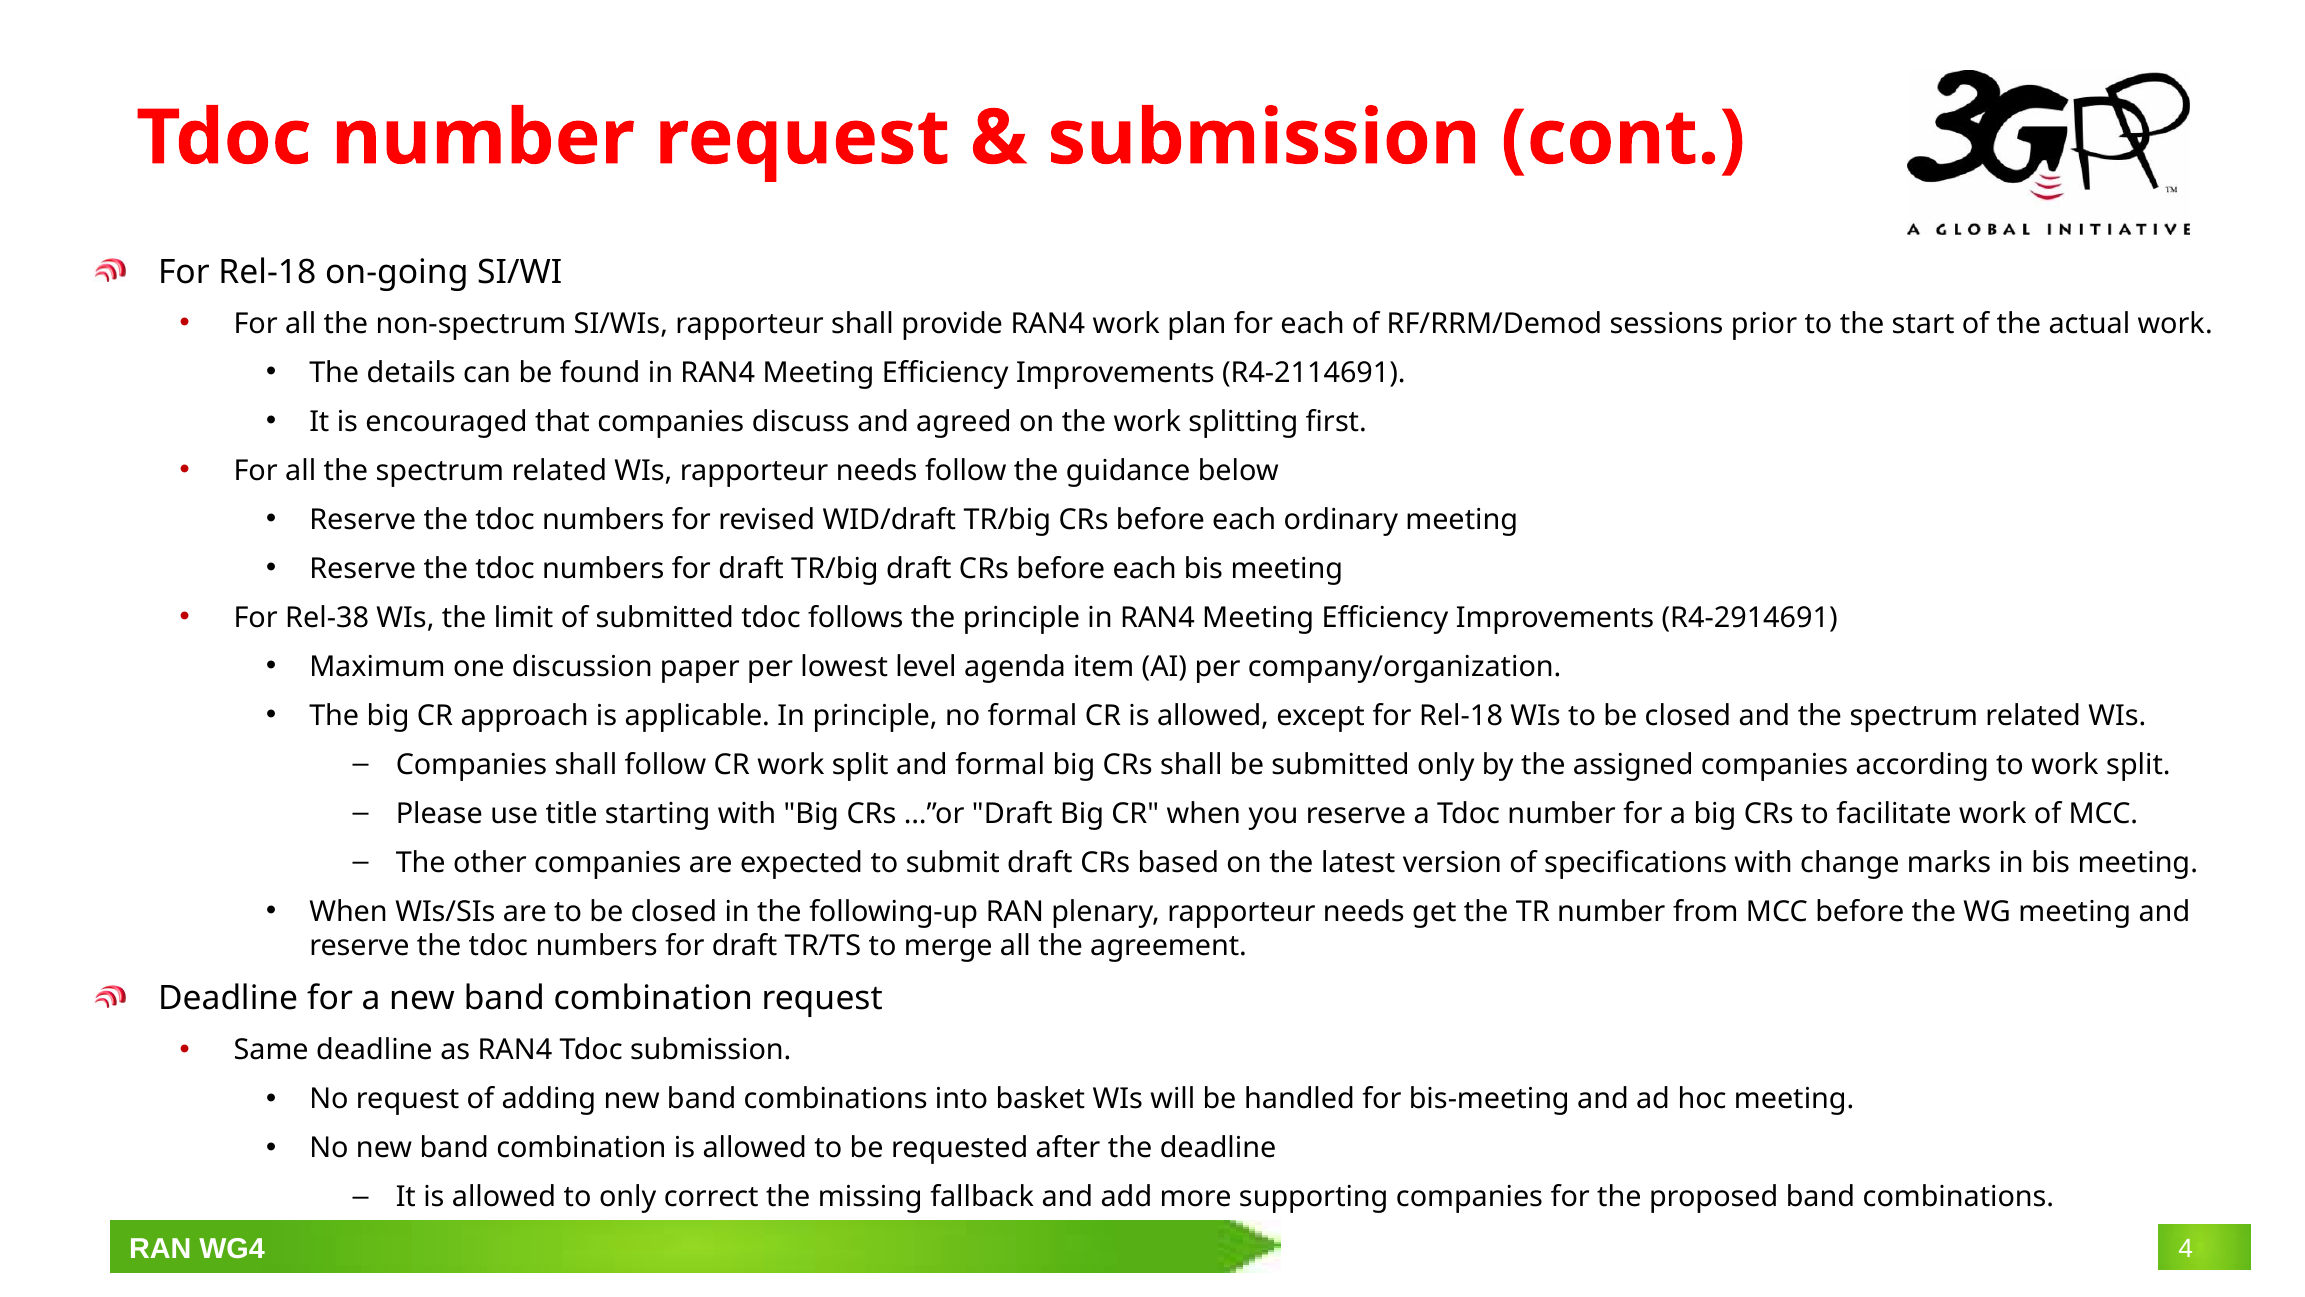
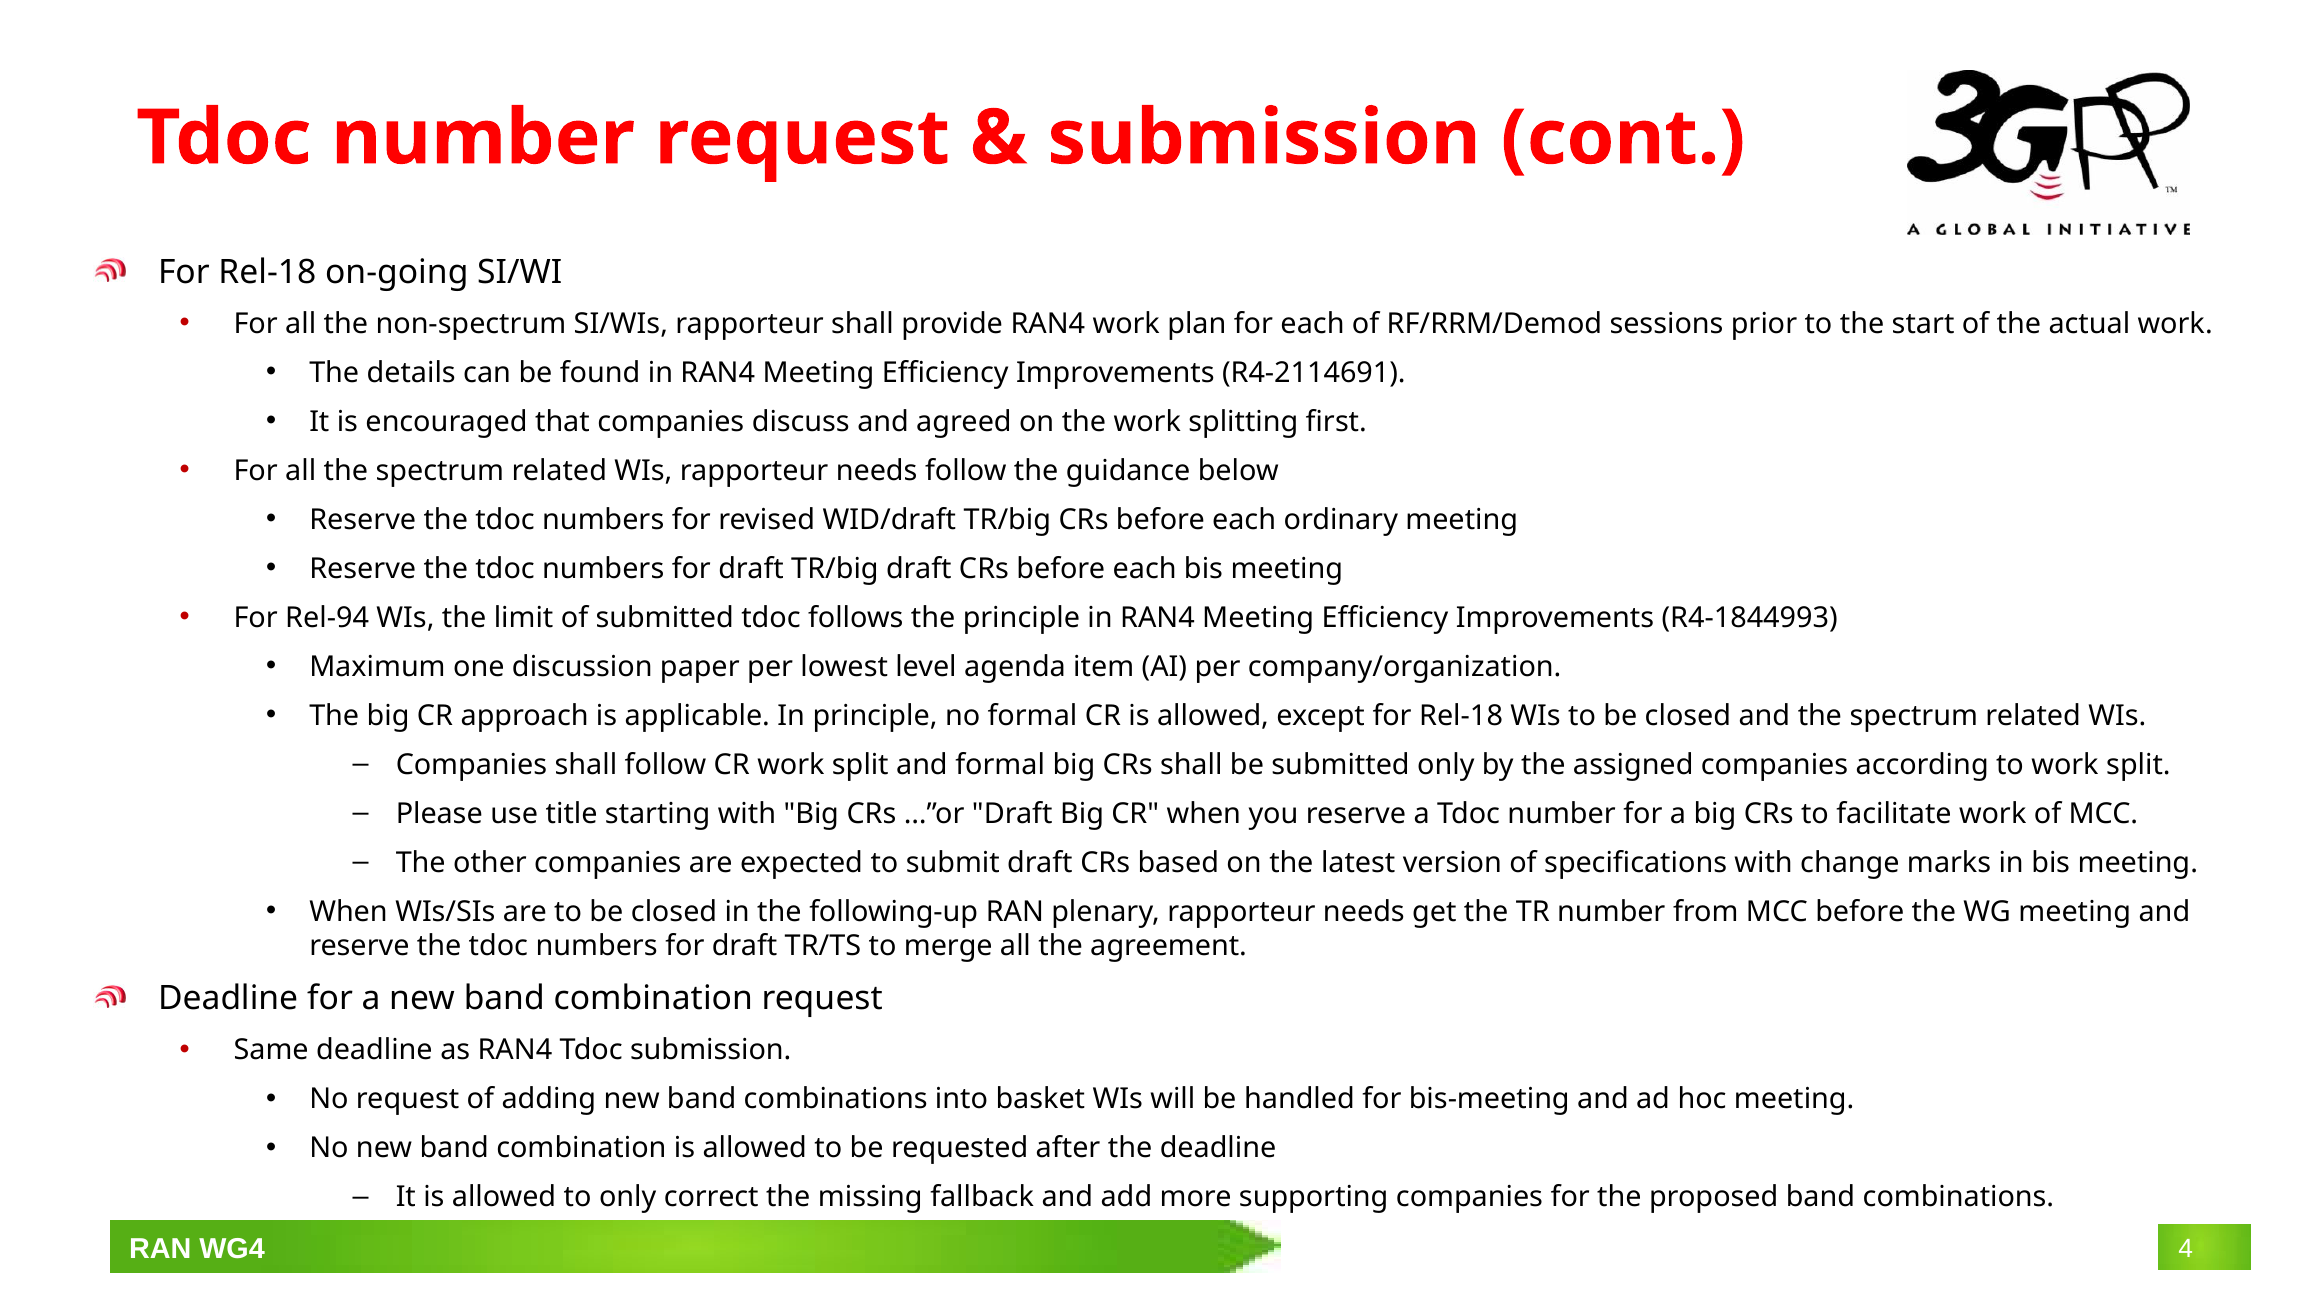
Rel-38: Rel-38 -> Rel-94 (327, 617)
R4-2914691: R4-2914691 -> R4-1844993 (1750, 617)
